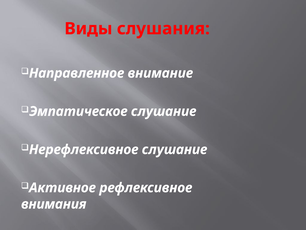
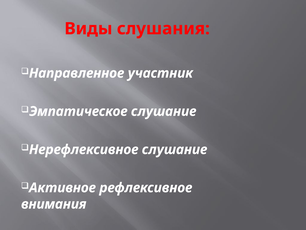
внимание: внимание -> участник (160, 73)
